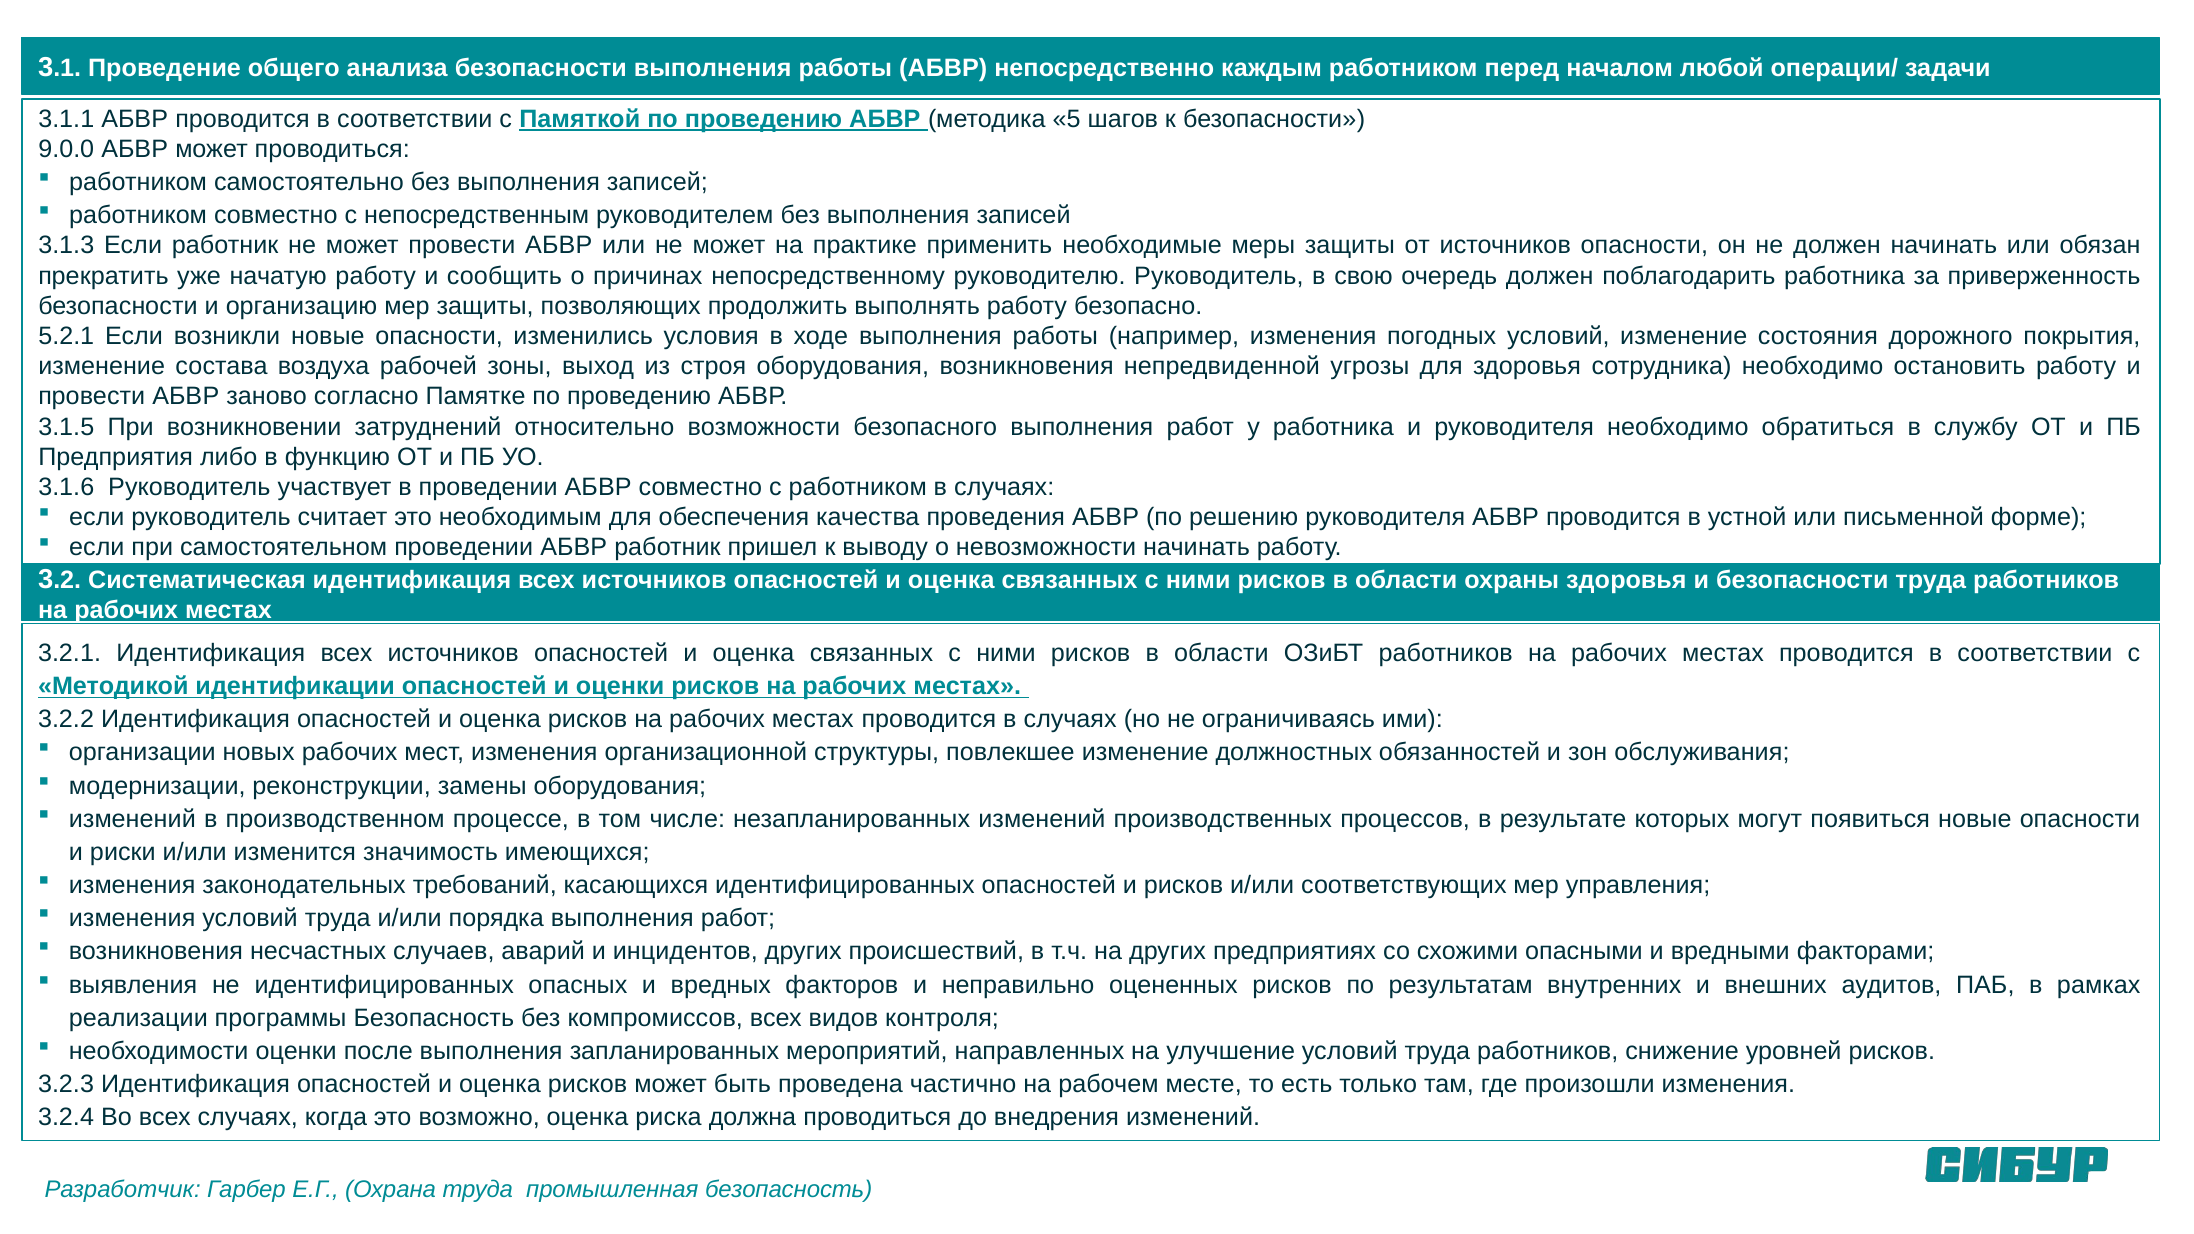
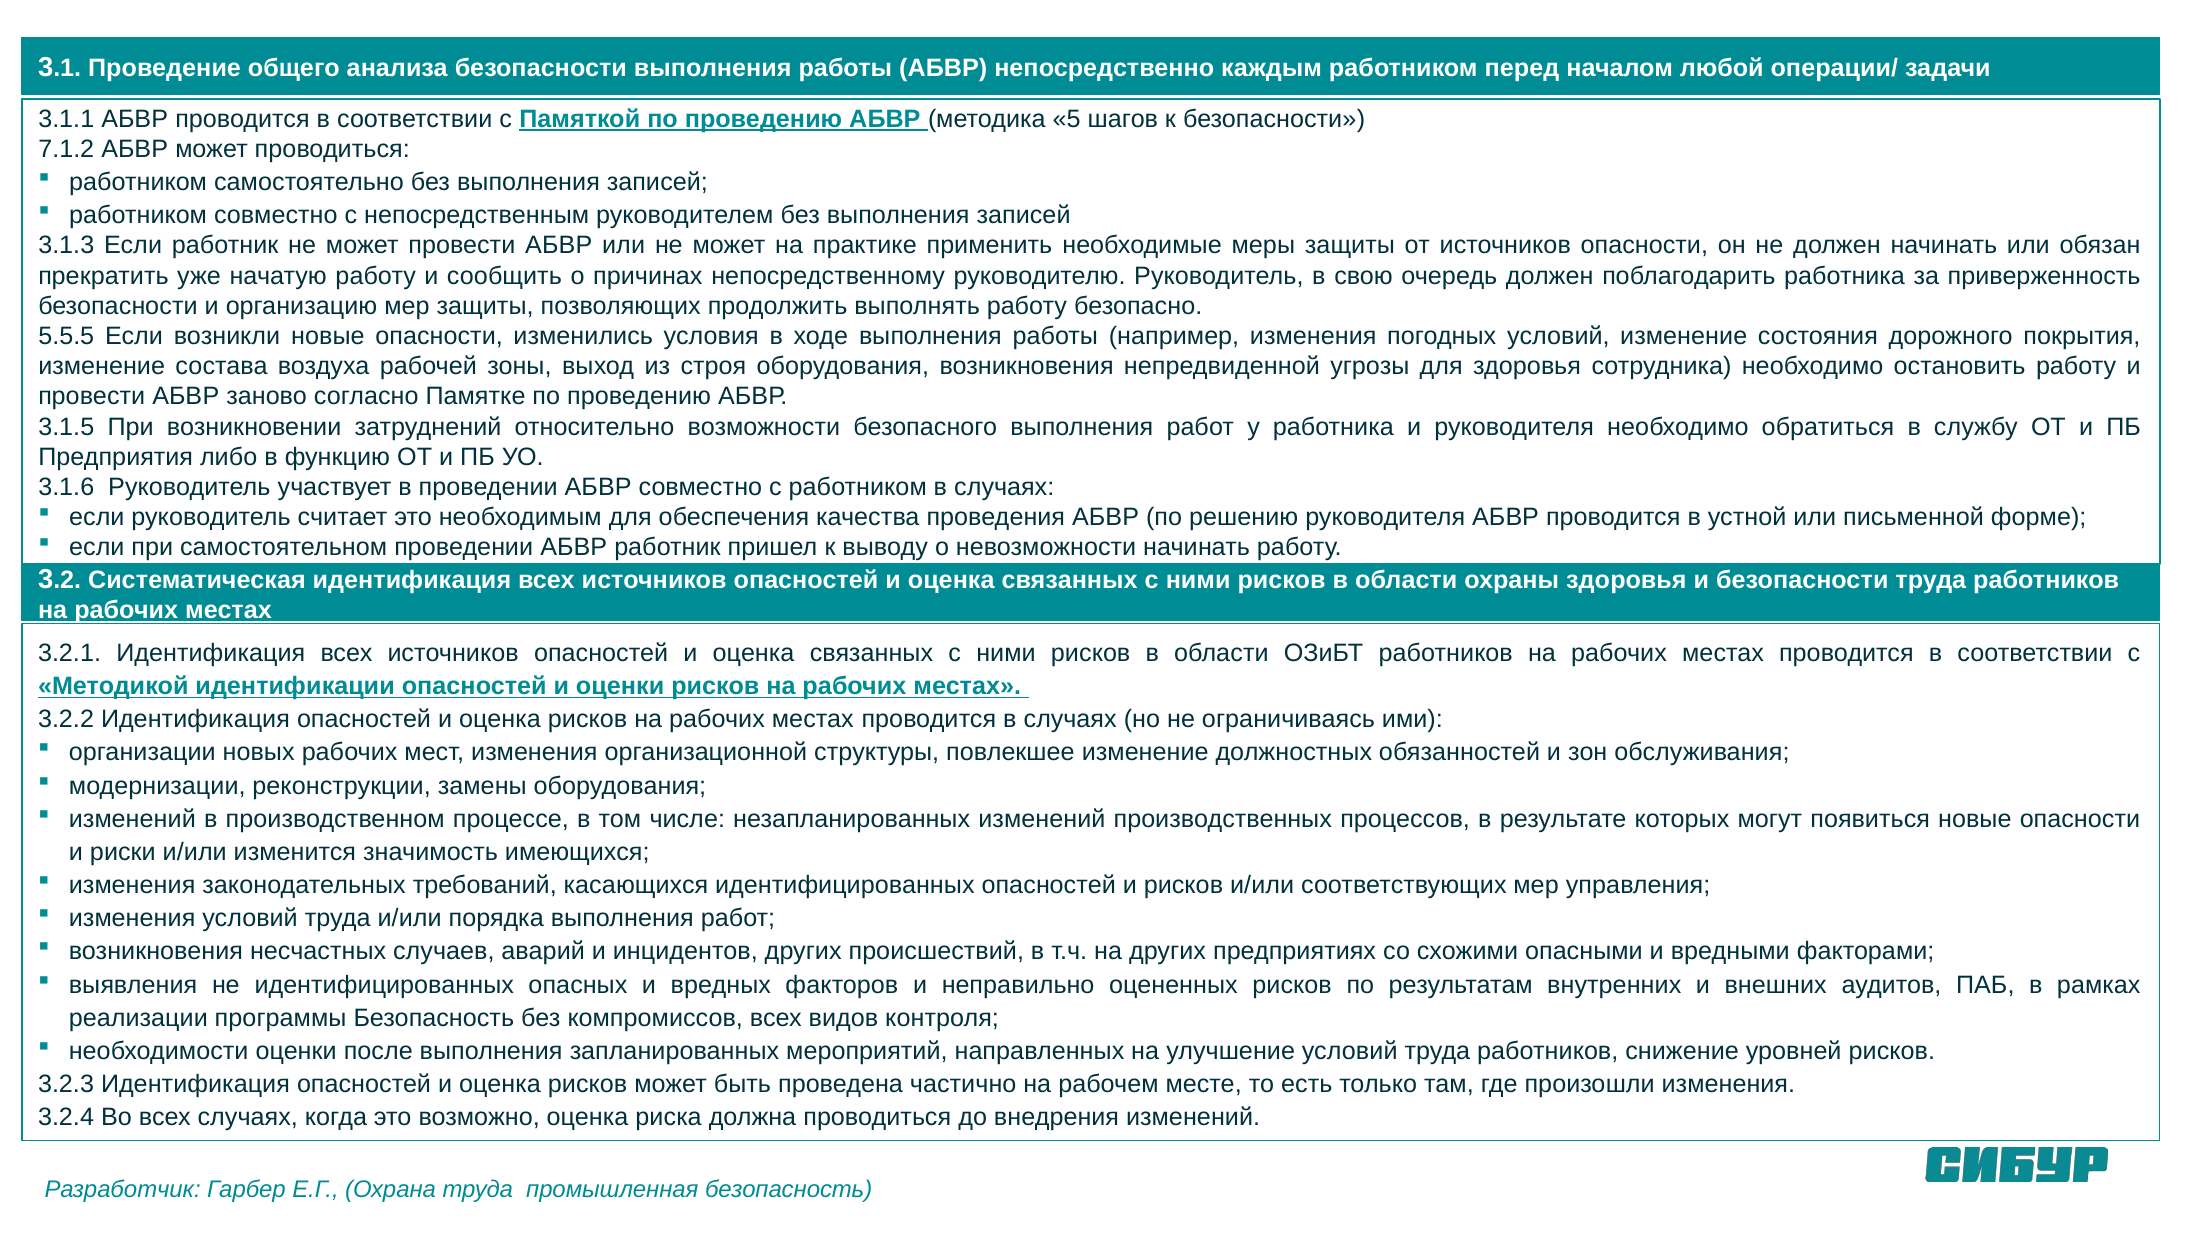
9.0.0: 9.0.0 -> 7.1.2 (66, 149)
5.2.1: 5.2.1 -> 5.5.5 (66, 336)
